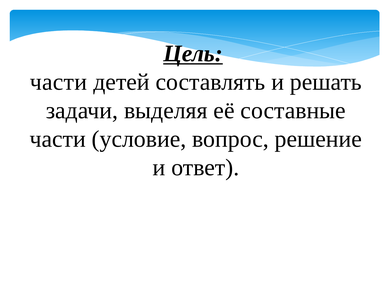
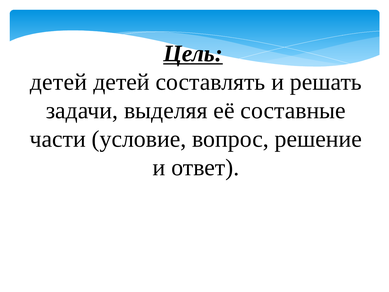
части: части -> детей (58, 82)
